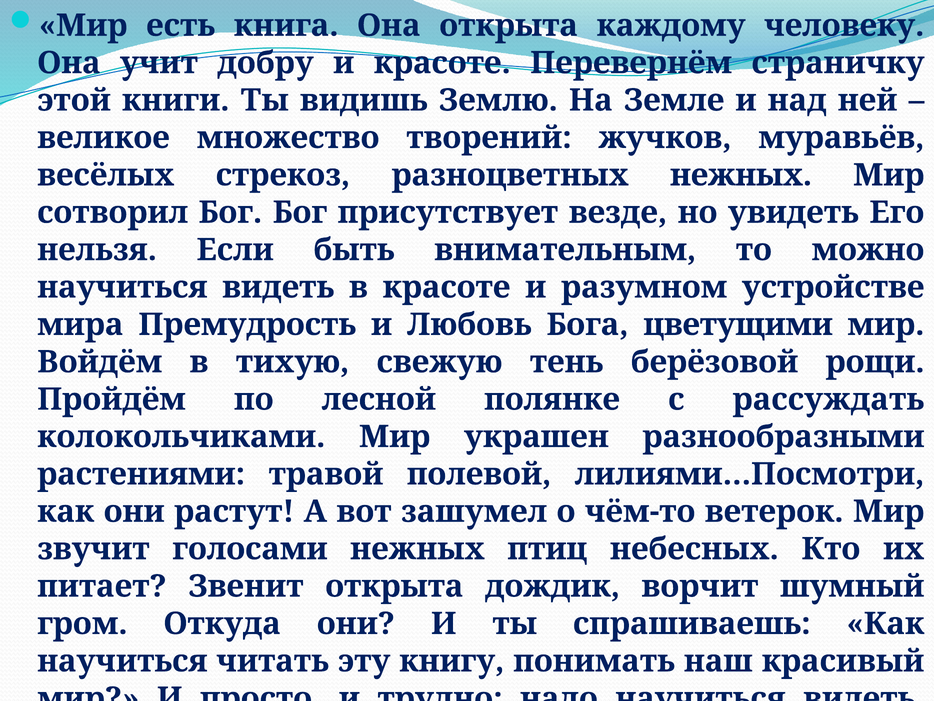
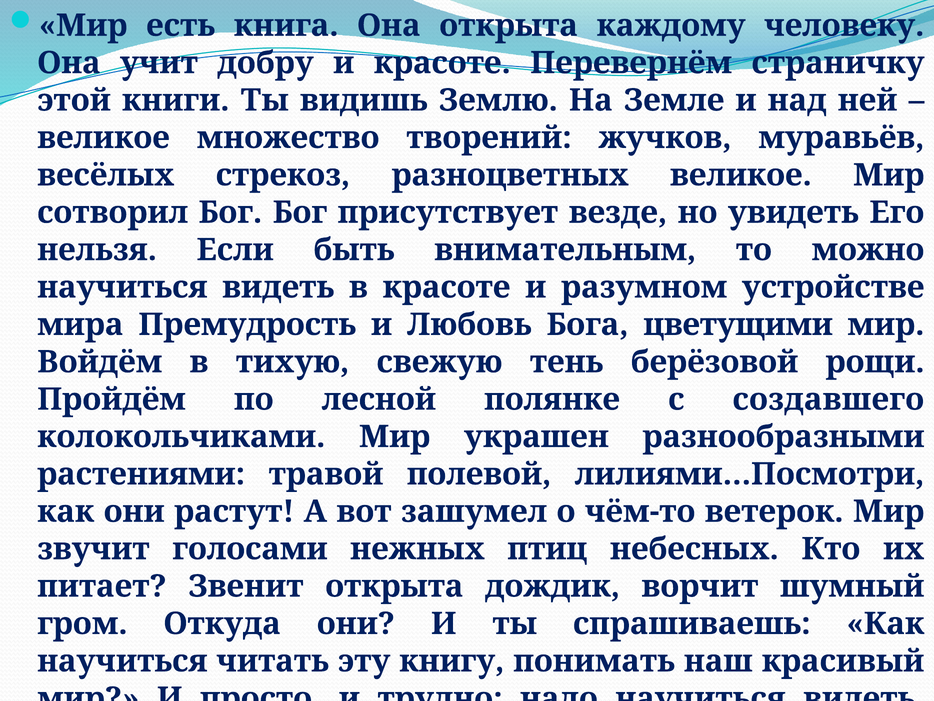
разноцветных нежных: нежных -> великое (741, 175)
с рассуждать: рассуждать -> создавшего (828, 399)
